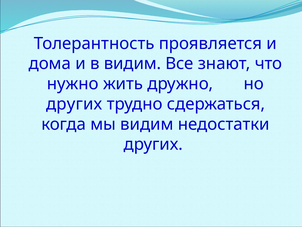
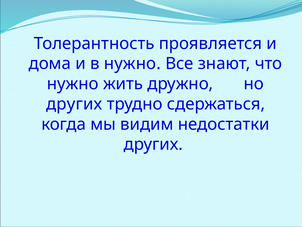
в видим: видим -> нужно (132, 64)
